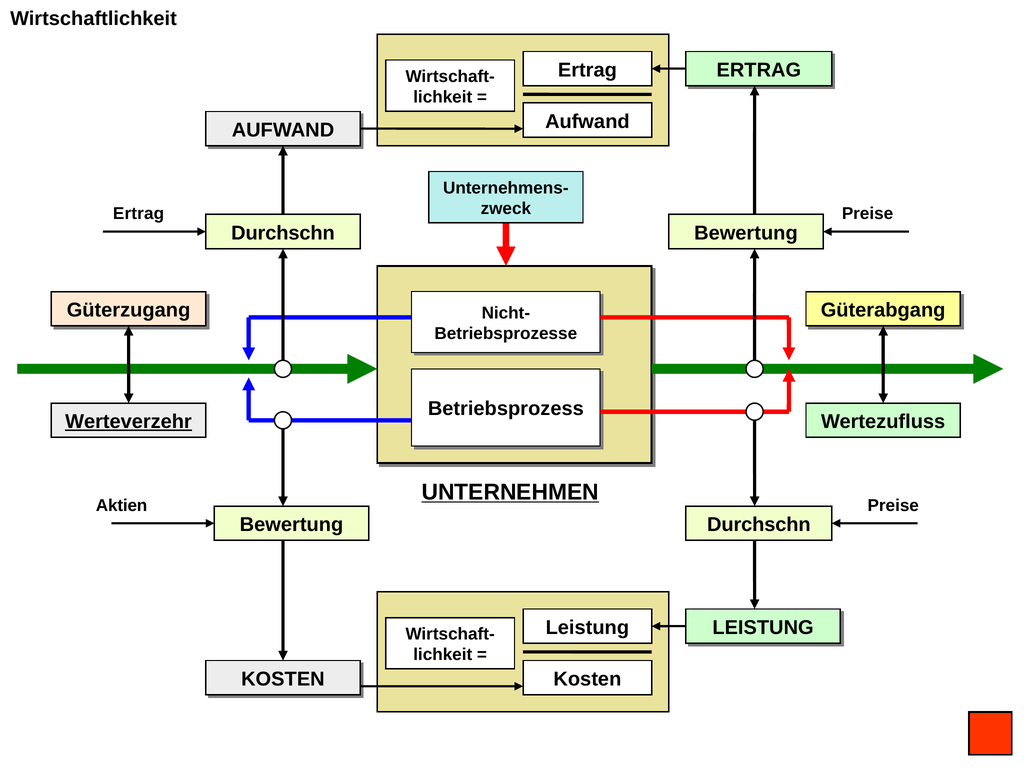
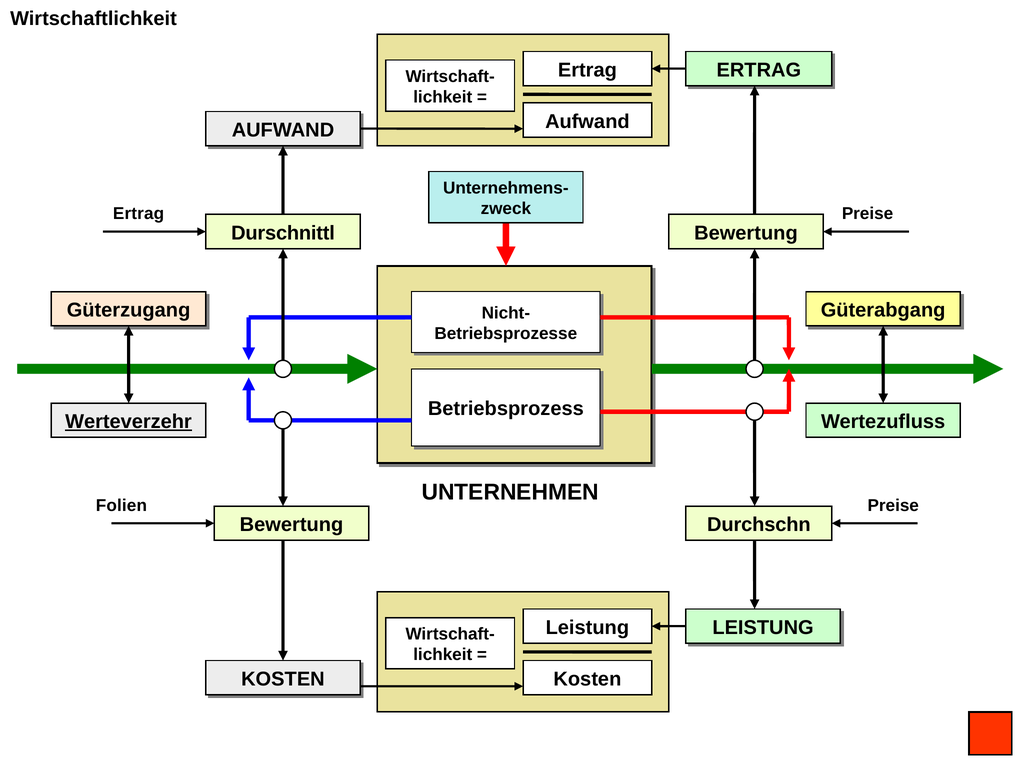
Durchschn: Durchschn -> Durschnittl (283, 233)
UNTERNEHMEN underline: present -> none (510, 492)
Aktien: Aktien -> Folien (121, 505)
